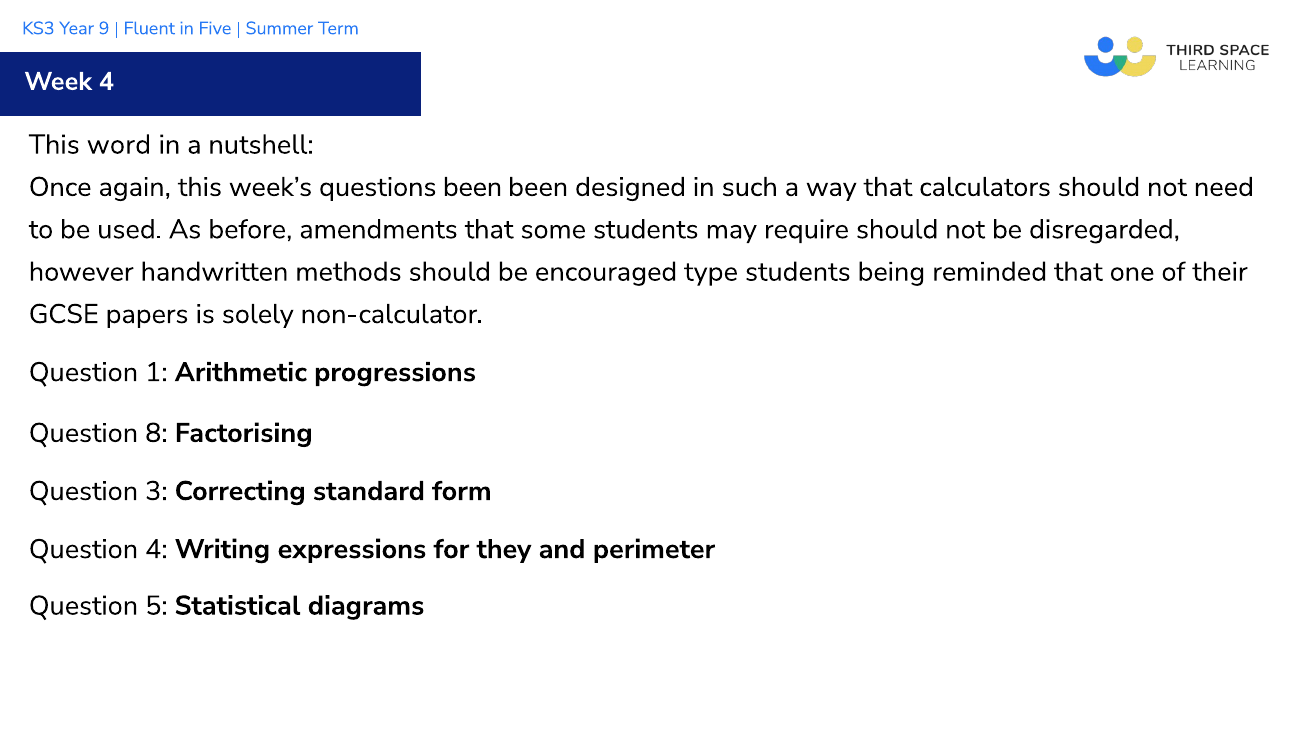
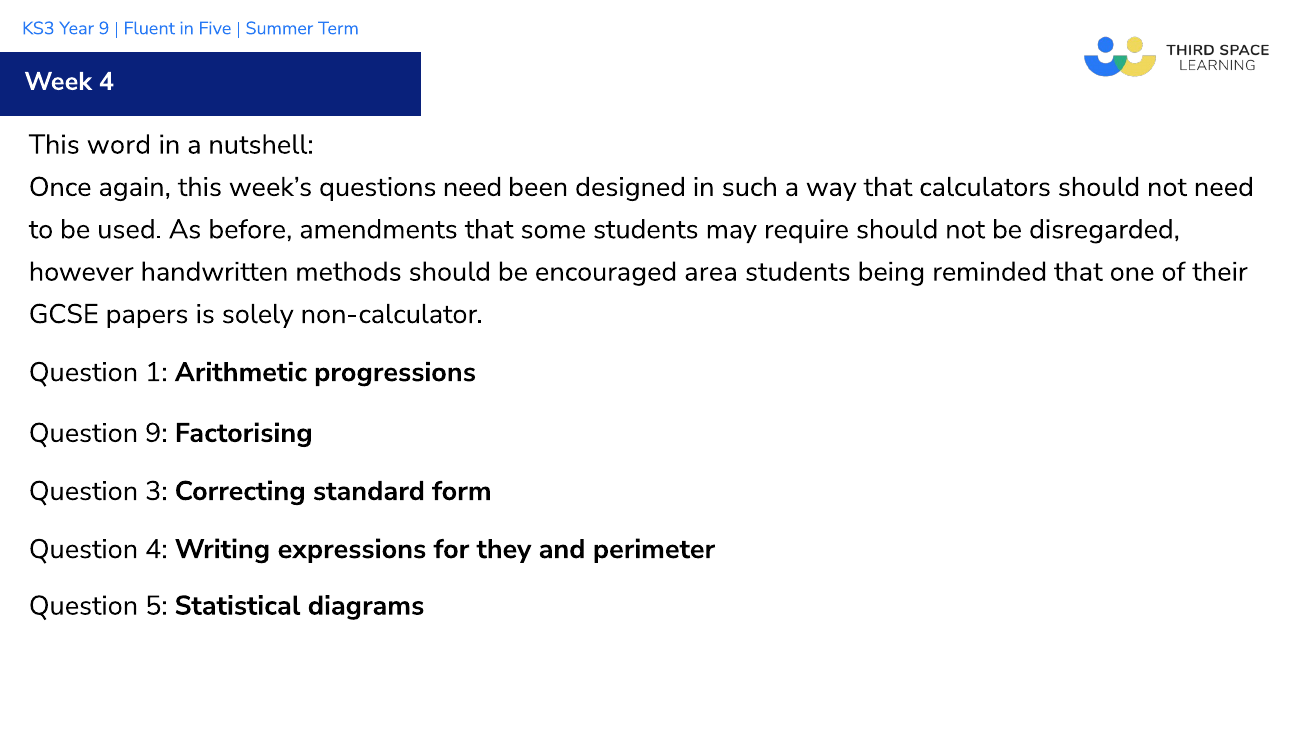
questions been: been -> need (473, 187)
type: type -> area (711, 272)
Question 8: 8 -> 9 (156, 433)
